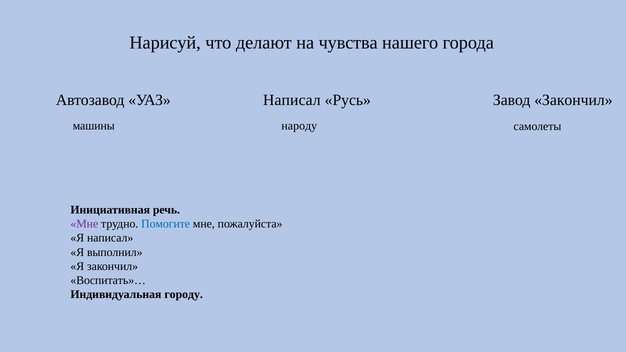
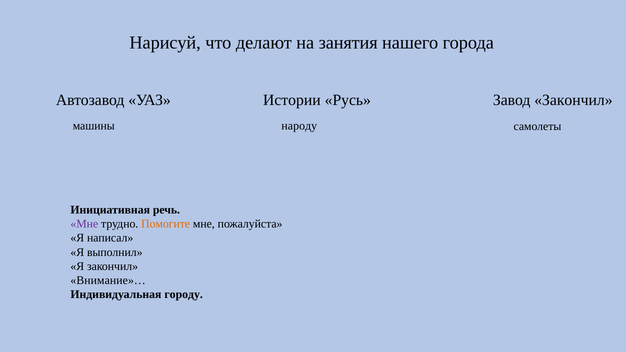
чувства: чувства -> занятия (348, 43)
УАЗ Написал: Написал -> Истории (292, 100)
Помогите colour: blue -> orange (166, 224)
Воспитать»…: Воспитать»… -> Внимание»… (108, 280)
